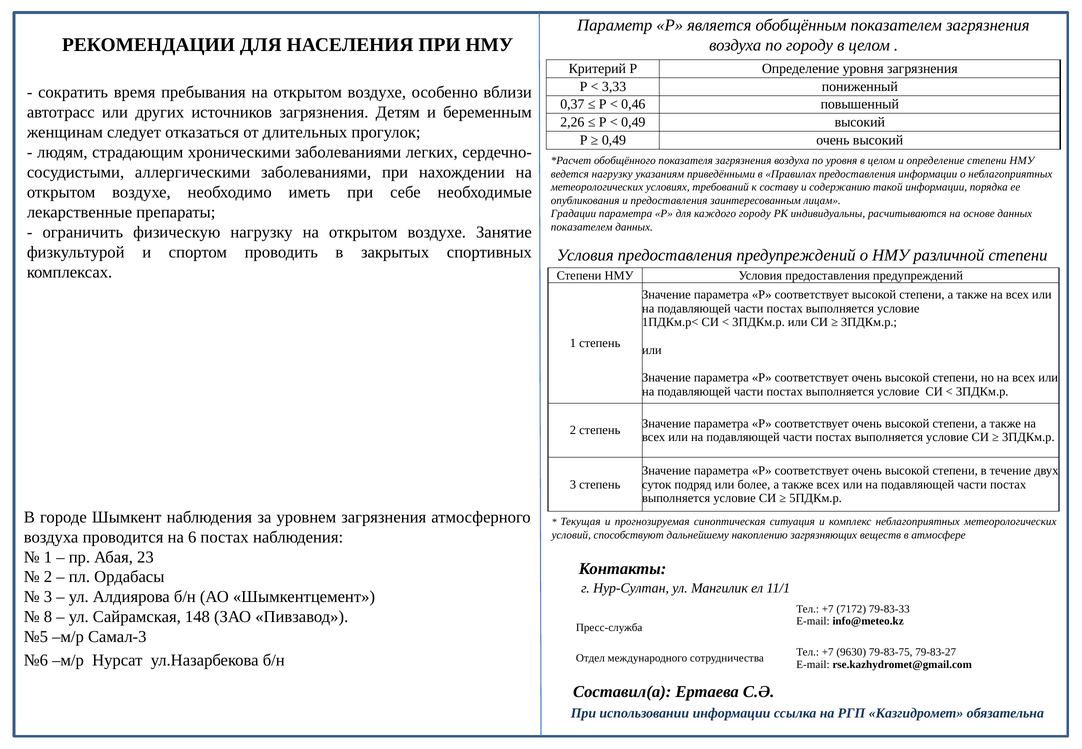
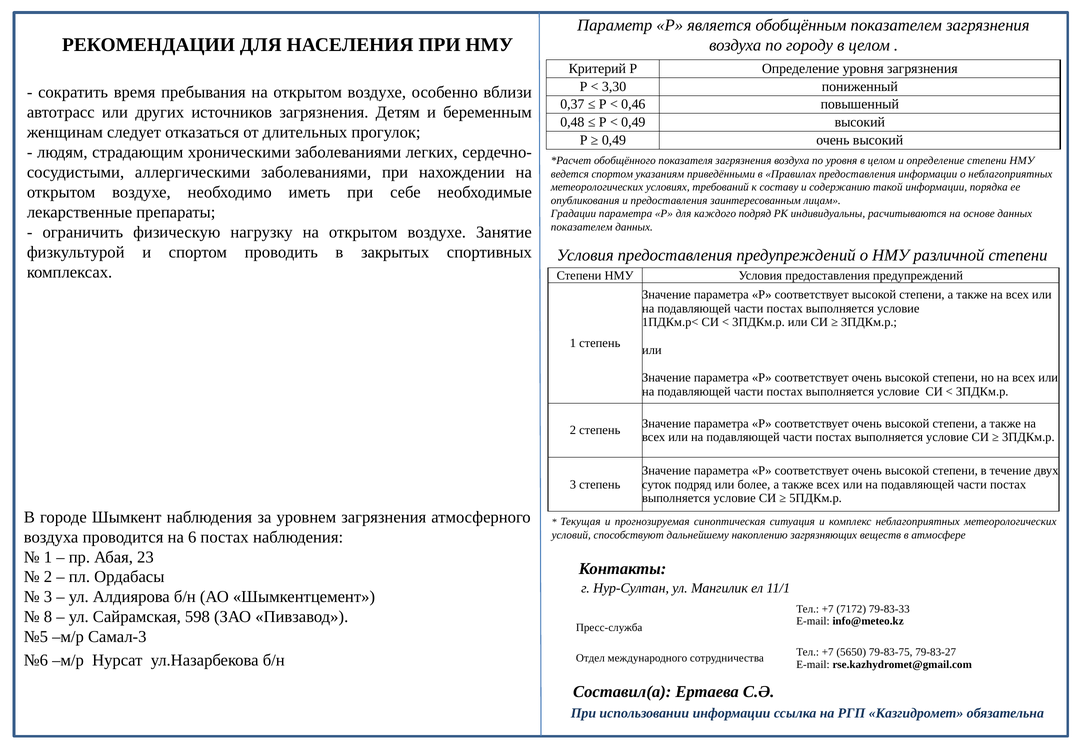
3,33: 3,33 -> 3,30 (614, 87)
2,26: 2,26 -> 0,48 (572, 122)
ведется нагрузку: нагрузку -> спортом (612, 174)
каждого городу: городу -> подряд (755, 214)
148: 148 -> 598 (197, 617)
9630: 9630 -> 5650 (851, 652)
